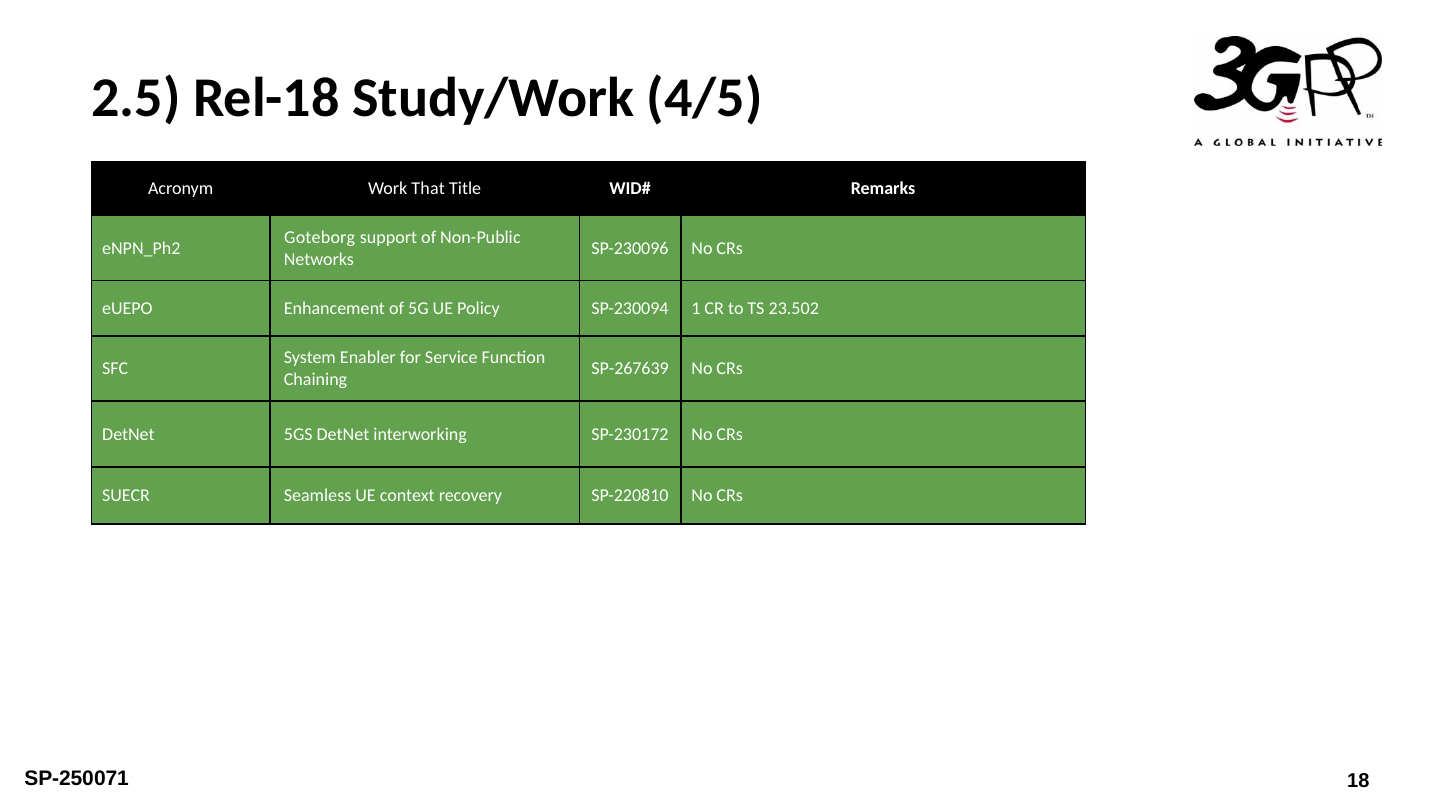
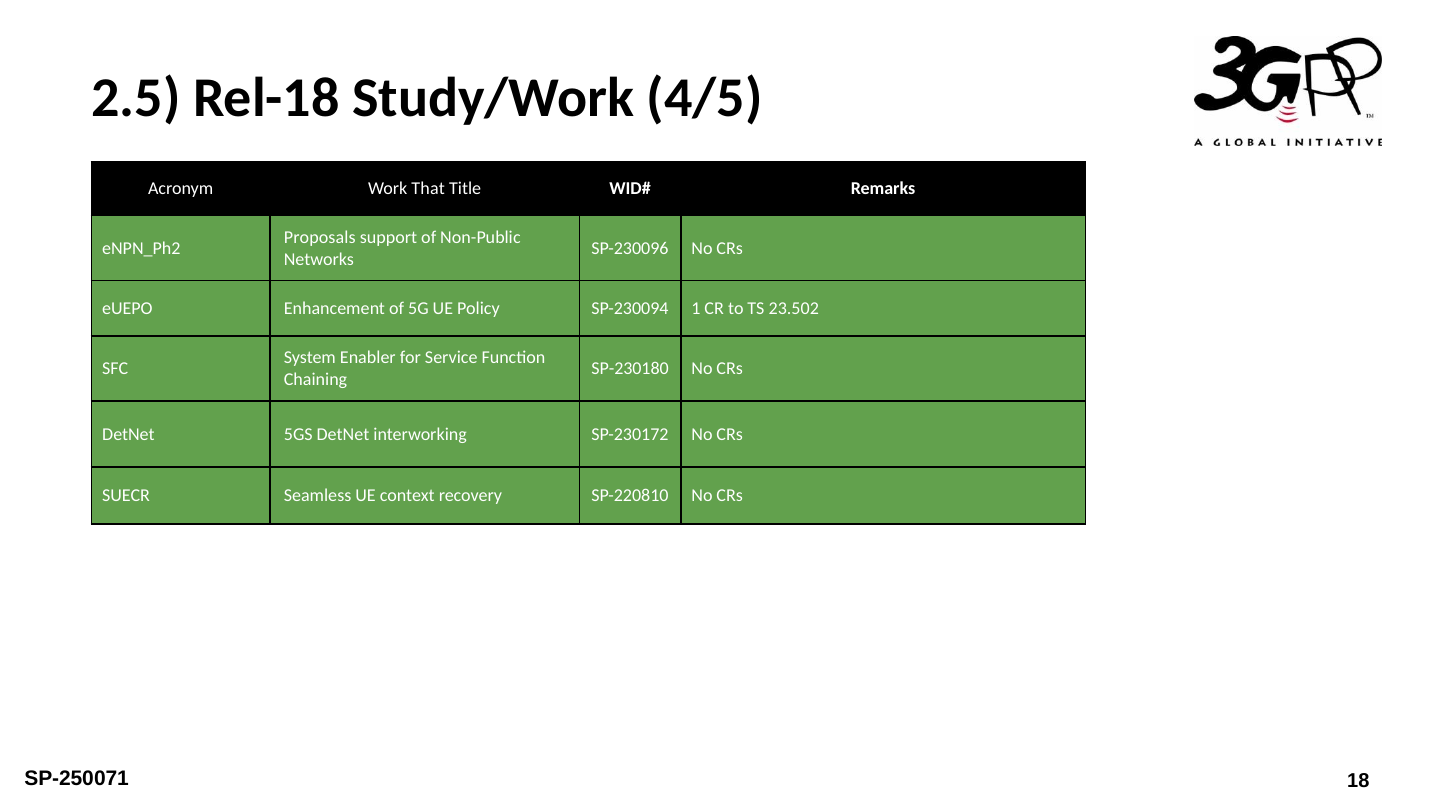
Goteborg: Goteborg -> Proposals (320, 237)
SP-267639: SP-267639 -> SP-230180 (630, 369)
